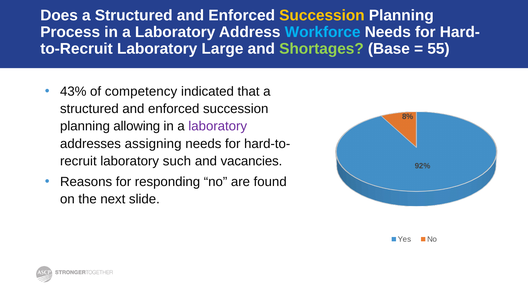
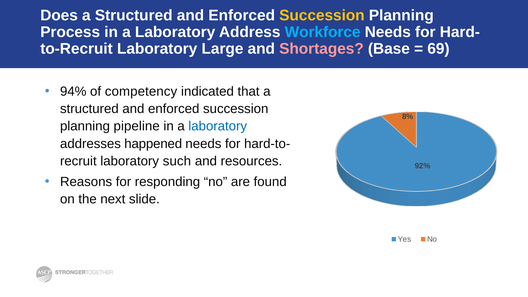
Shortages colour: light green -> pink (321, 49)
55: 55 -> 69 (438, 49)
43%: 43% -> 94% (73, 91)
allowing: allowing -> pipeline (137, 126)
laboratory colour: purple -> blue (218, 126)
assigning: assigning -> happened (153, 144)
vacancies: vacancies -> resources (251, 161)
